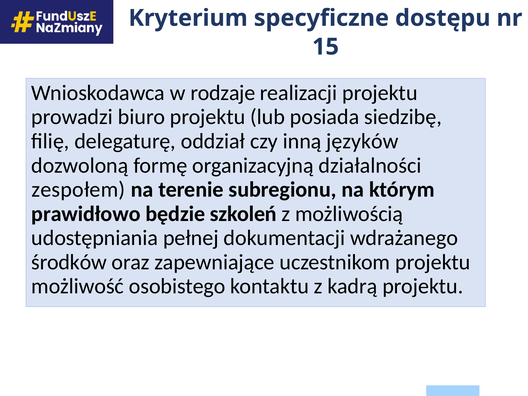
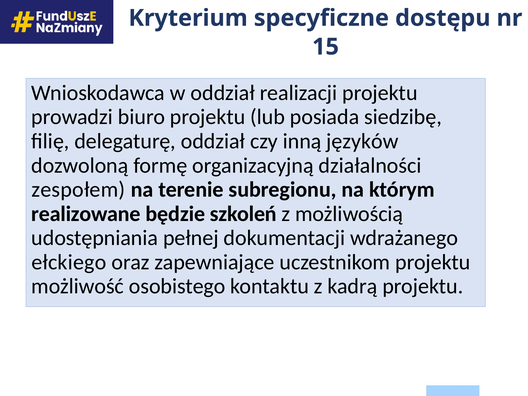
w rodzaje: rodzaje -> oddział (223, 93)
prawidłowo: prawidłowo -> realizowane (86, 214)
środków: środków -> ełckiego (69, 262)
